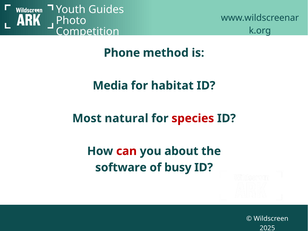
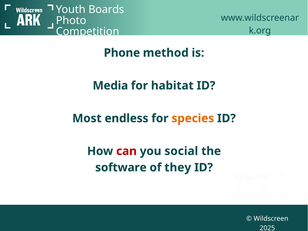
Guides: Guides -> Boards (106, 10)
natural: natural -> endless (127, 118)
species colour: red -> orange (193, 118)
about: about -> social (181, 151)
busy: busy -> they (178, 168)
